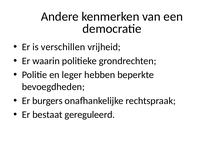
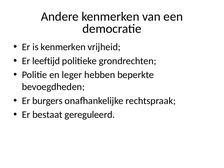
is verschillen: verschillen -> kenmerken (63, 47)
waarin: waarin -> leeftijd (46, 61)
